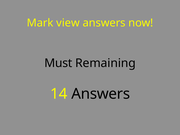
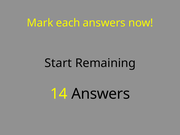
view: view -> each (68, 23)
Must: Must -> Start (58, 63)
